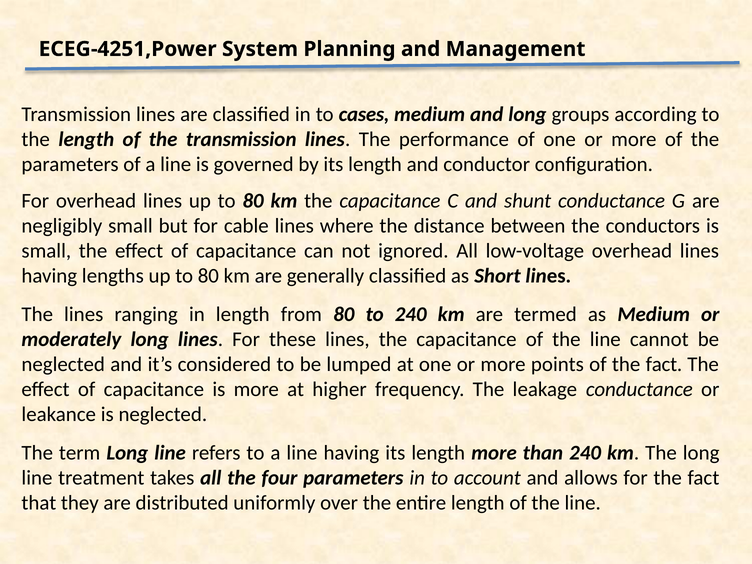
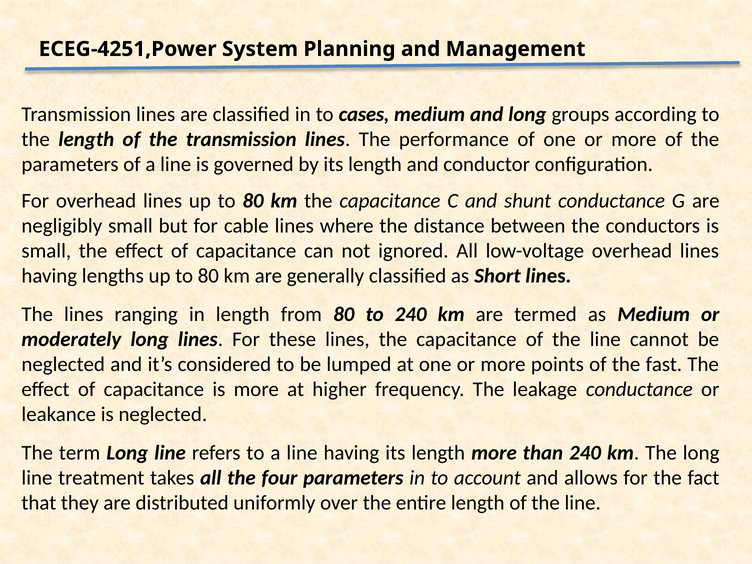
of the fact: fact -> fast (664, 364)
